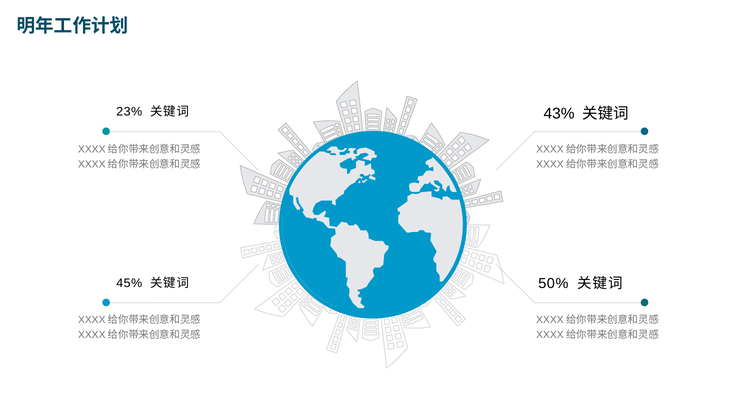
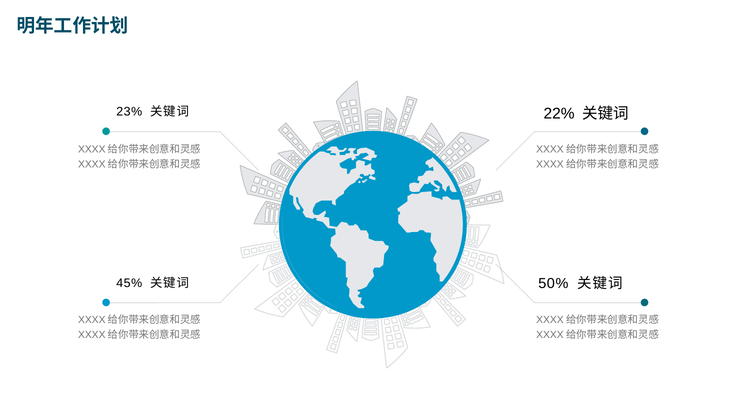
43%: 43% -> 22% (559, 114)
